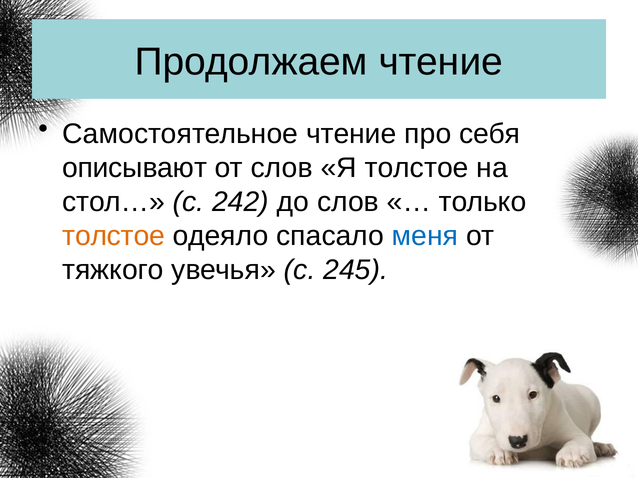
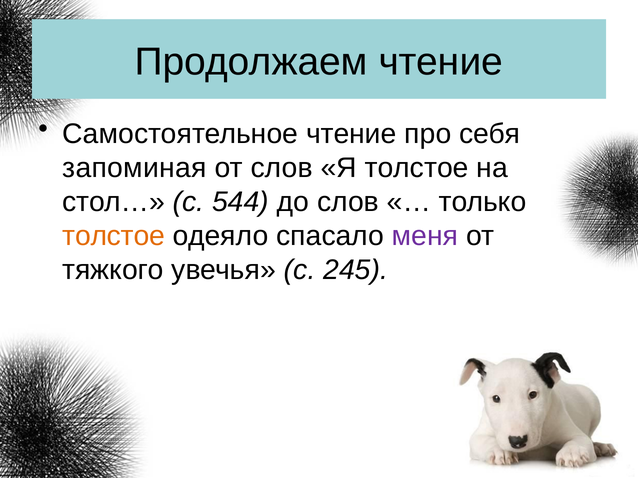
описывают: описывают -> запоминая (134, 168)
242: 242 -> 544 (240, 202)
меня colour: blue -> purple (425, 236)
